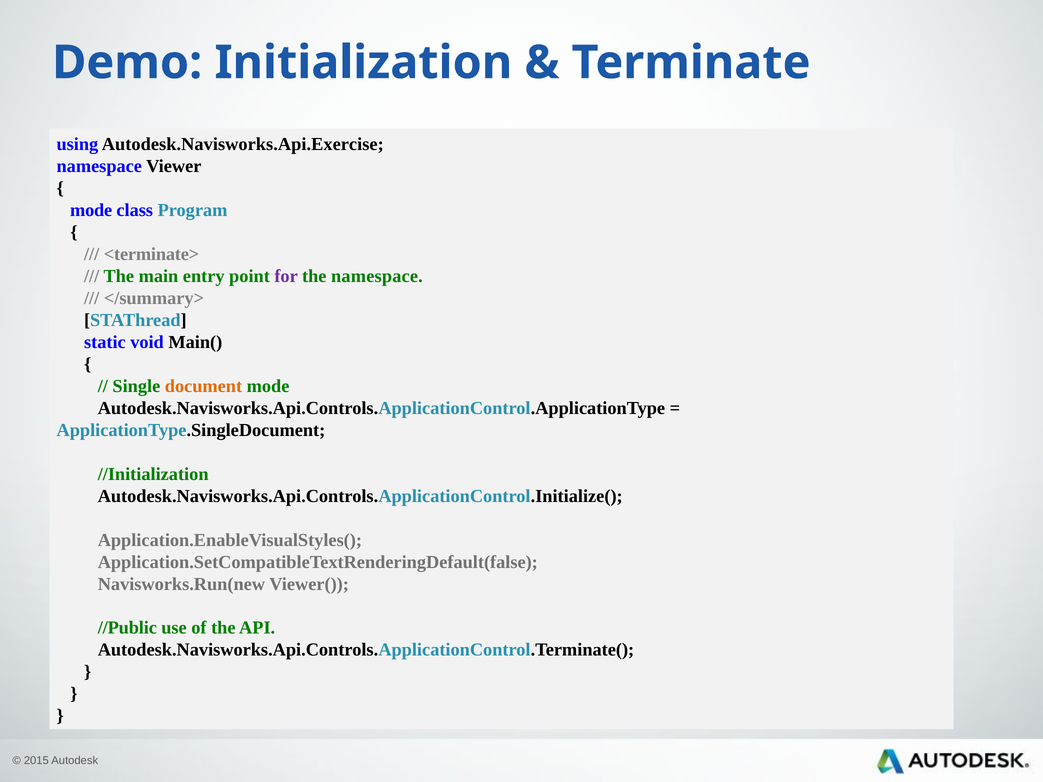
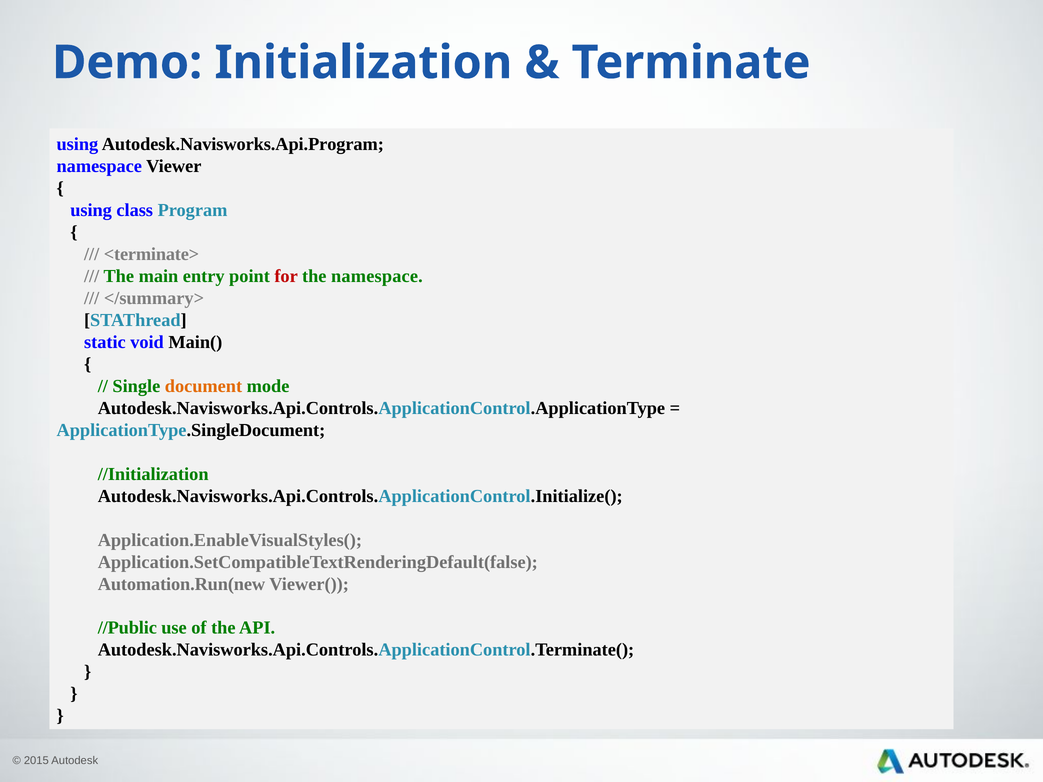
Autodesk.Navisworks.Api.Exercise: Autodesk.Navisworks.Api.Exercise -> Autodesk.Navisworks.Api.Program (243, 144)
mode: mode -> using (91, 210)
for colour: purple -> red (286, 276)
Navisworks.Run(new: Navisworks.Run(new -> Automation.Run(new (181, 584)
